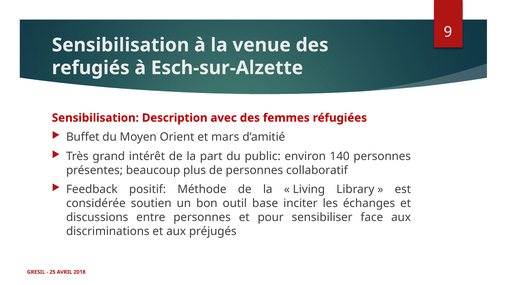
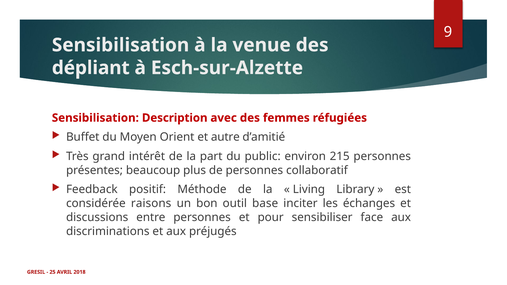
refugiés: refugiés -> dépliant (91, 68)
mars: mars -> autre (225, 137)
140: 140 -> 215 (340, 156)
soutien: soutien -> raisons (151, 203)
